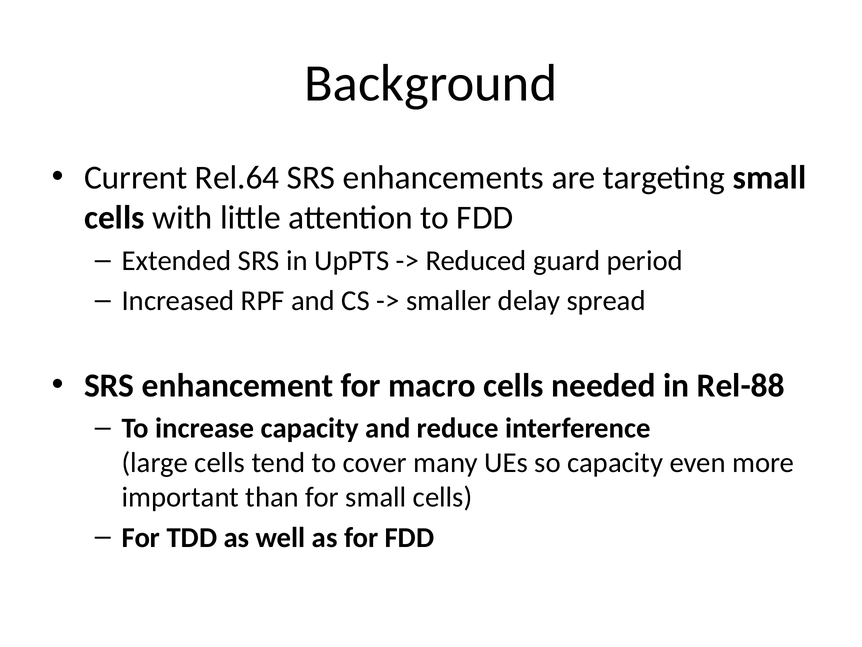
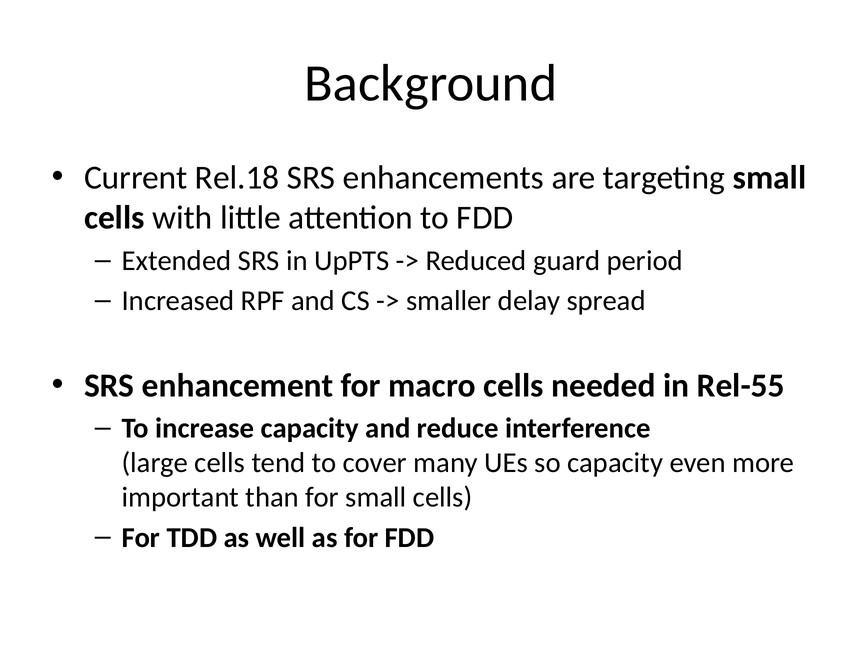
Rel.64: Rel.64 -> Rel.18 (237, 178)
Rel-88: Rel-88 -> Rel-55 (741, 385)
